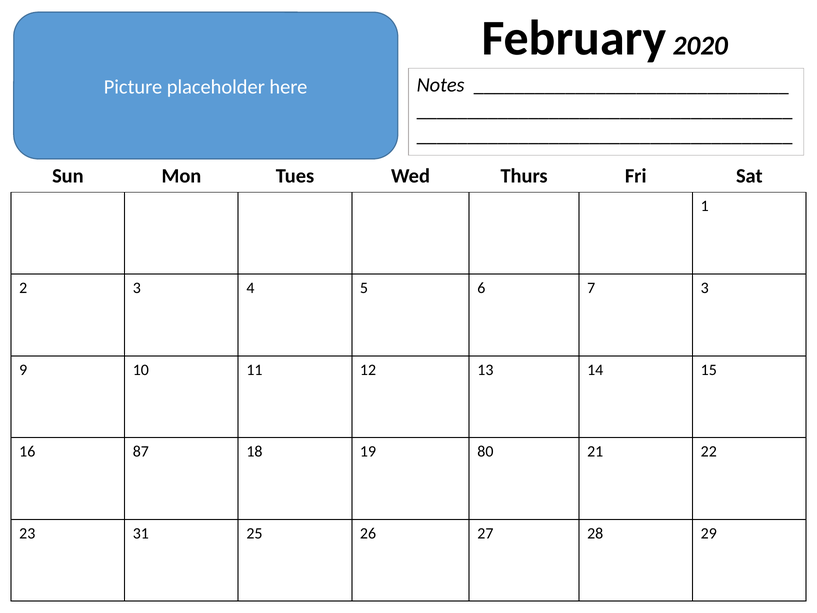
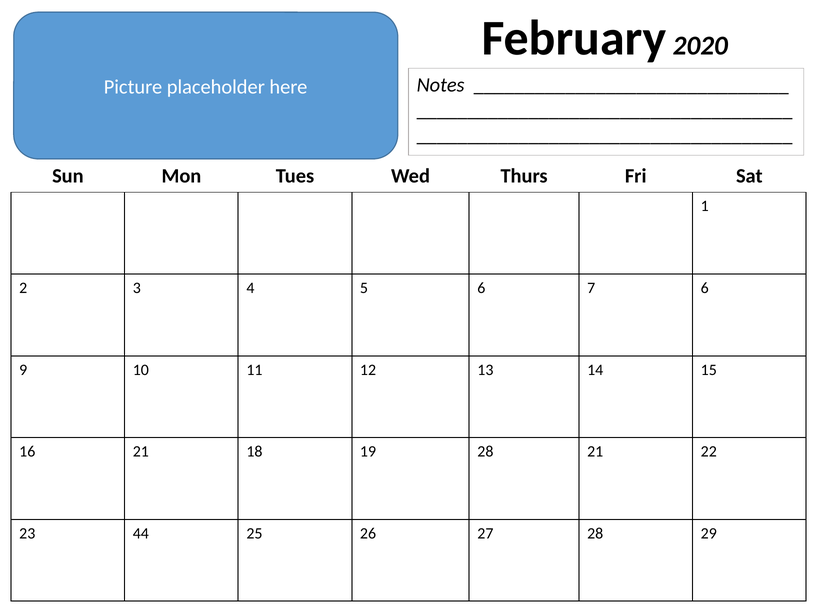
7 3: 3 -> 6 (705, 288)
16 87: 87 -> 21 (141, 451)
19 80: 80 -> 28 (485, 451)
31: 31 -> 44 (141, 533)
